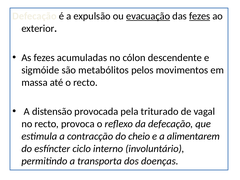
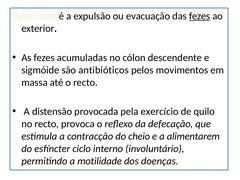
evacuação underline: present -> none (148, 16)
metabólitos: metabólitos -> antibióticos (104, 70)
triturado: triturado -> exercício (160, 112)
vagal: vagal -> quilo (204, 112)
transporta: transporta -> motilidade (100, 161)
